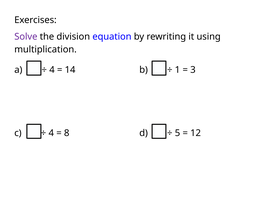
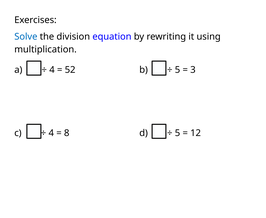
Solve colour: purple -> blue (26, 37)
14: 14 -> 52 (70, 70)
1: 1 -> 5 (177, 70)
